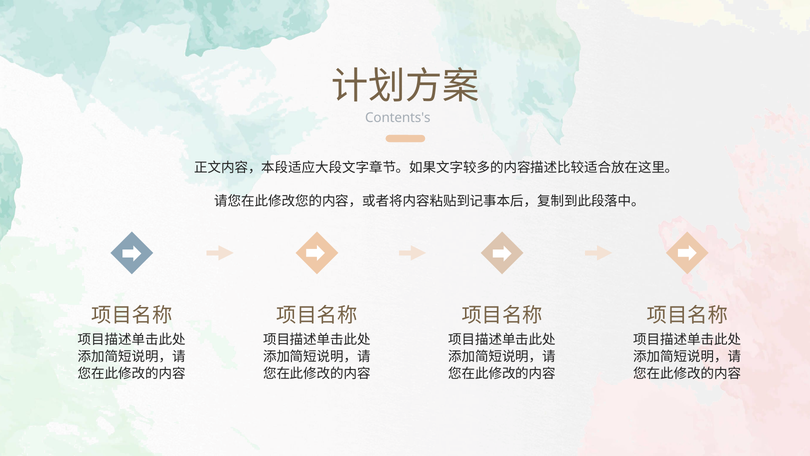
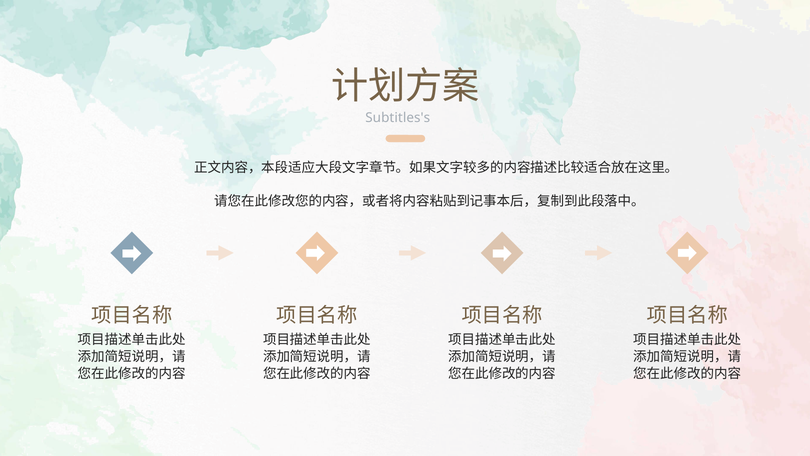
Contents's: Contents's -> Subtitles's (398, 118)
